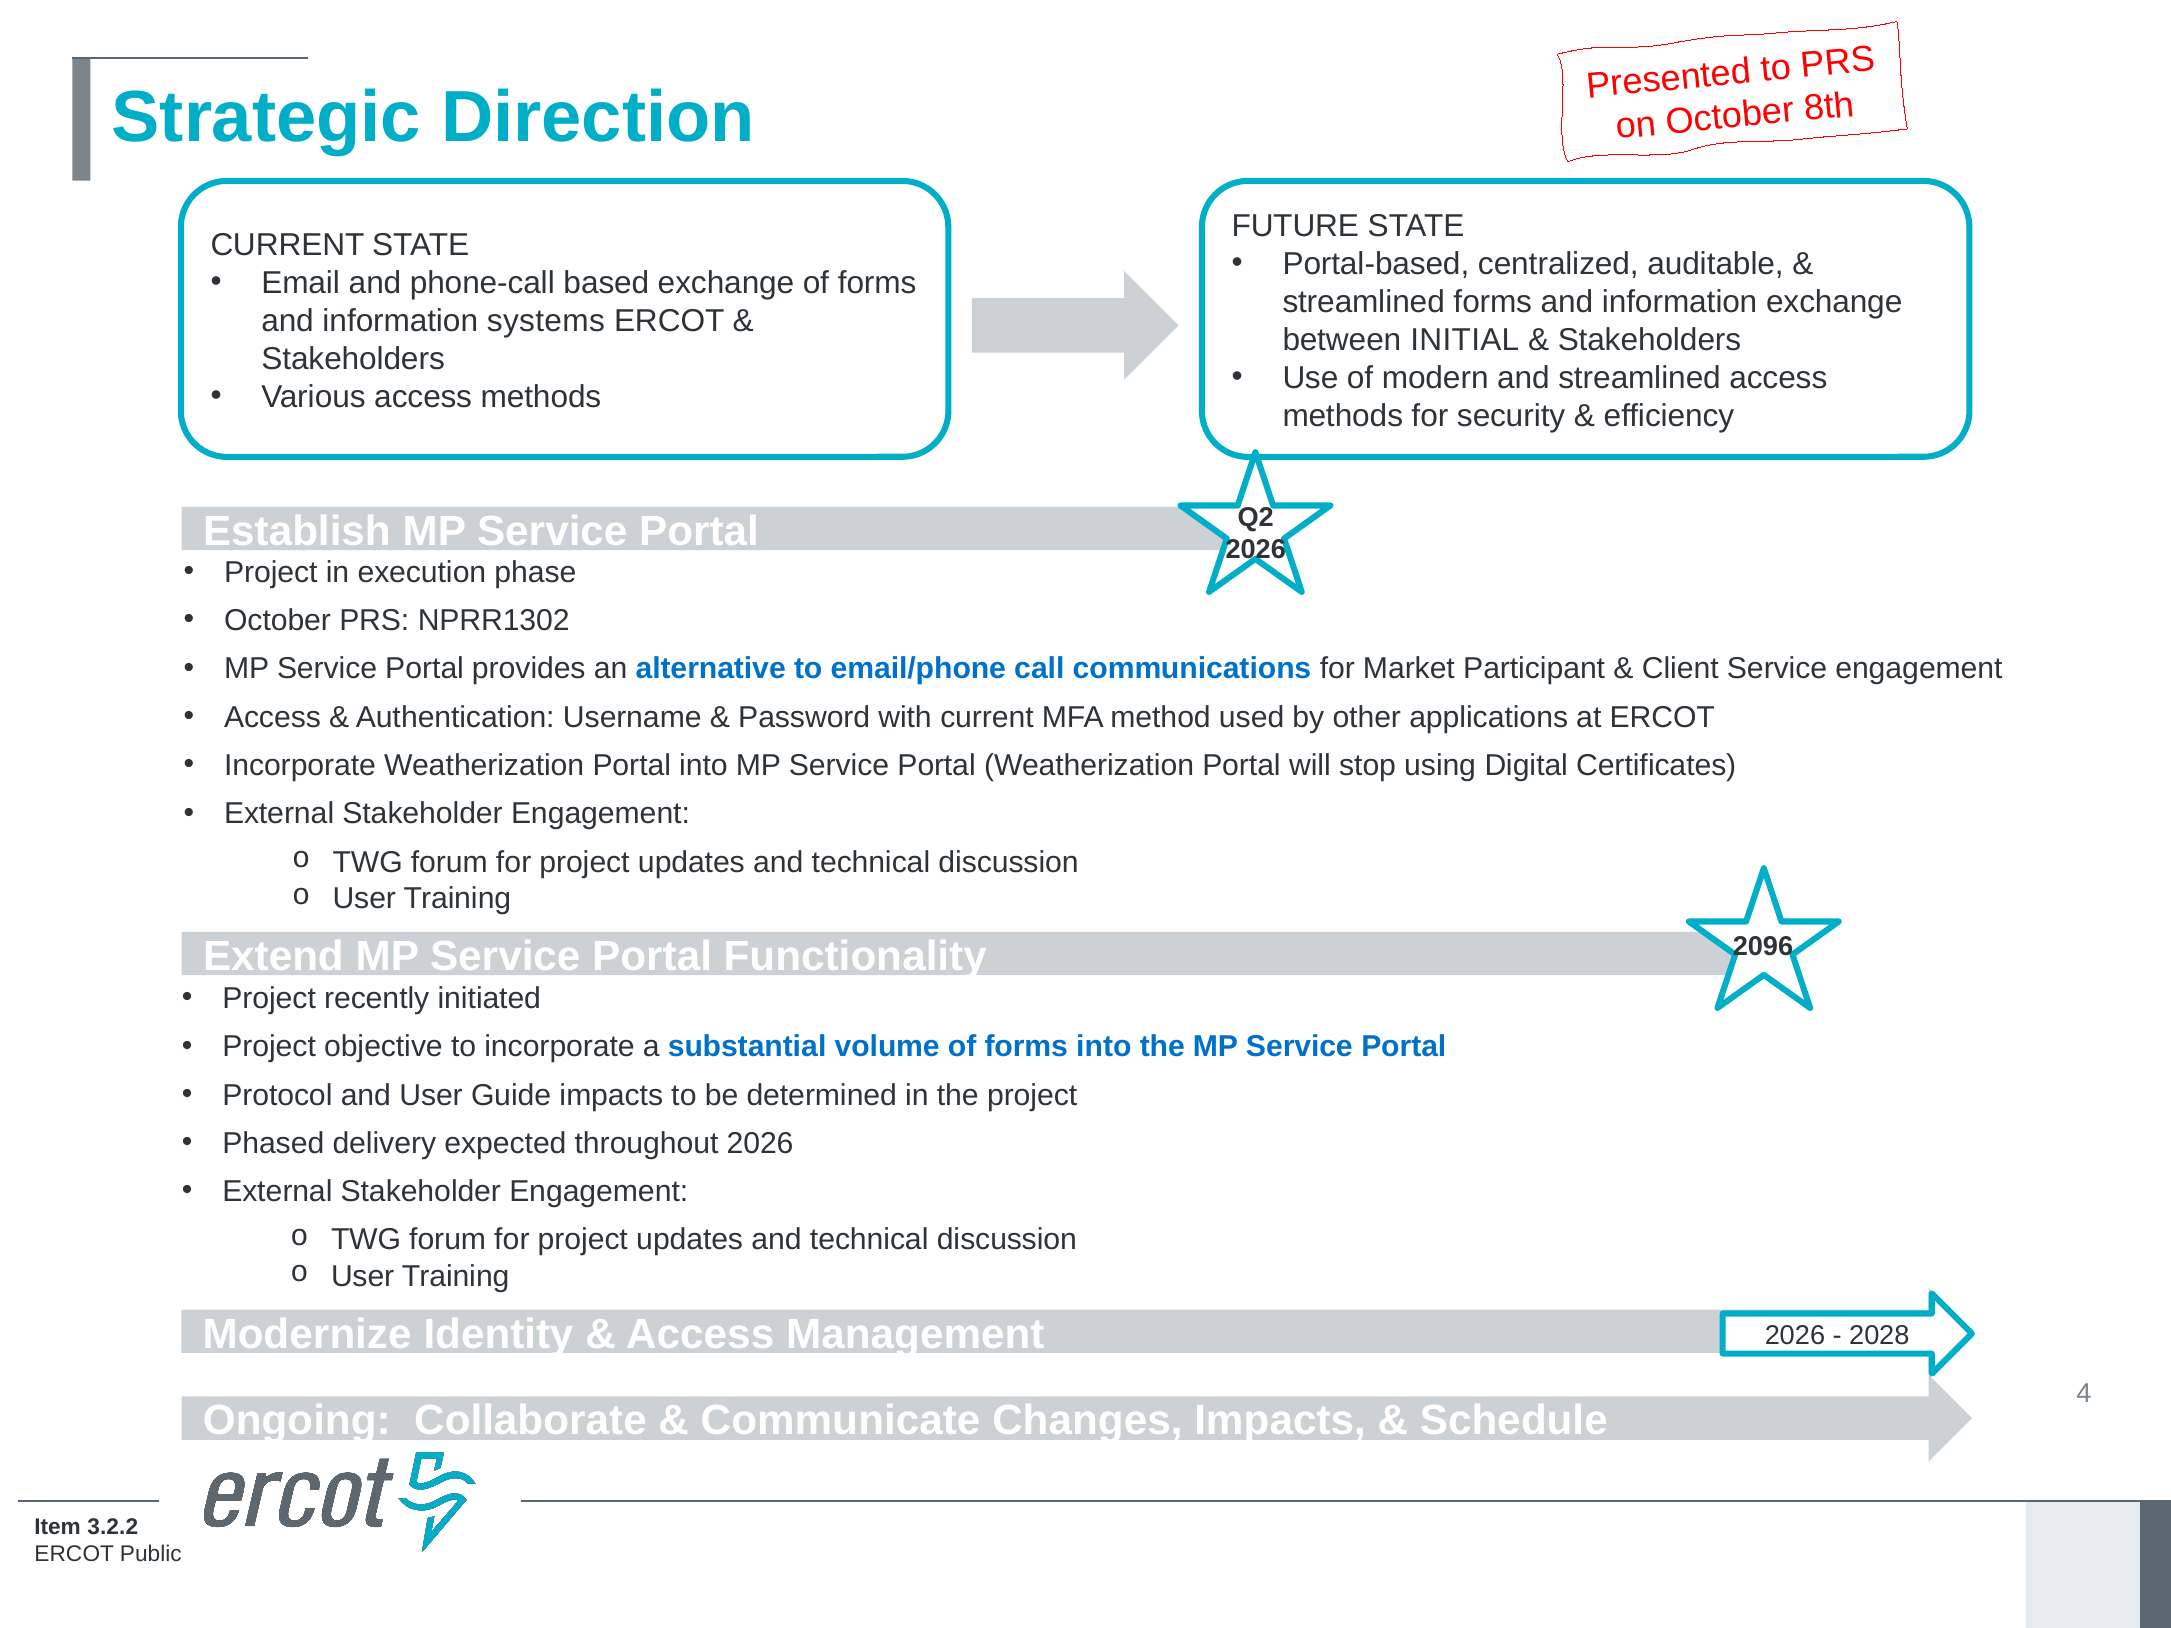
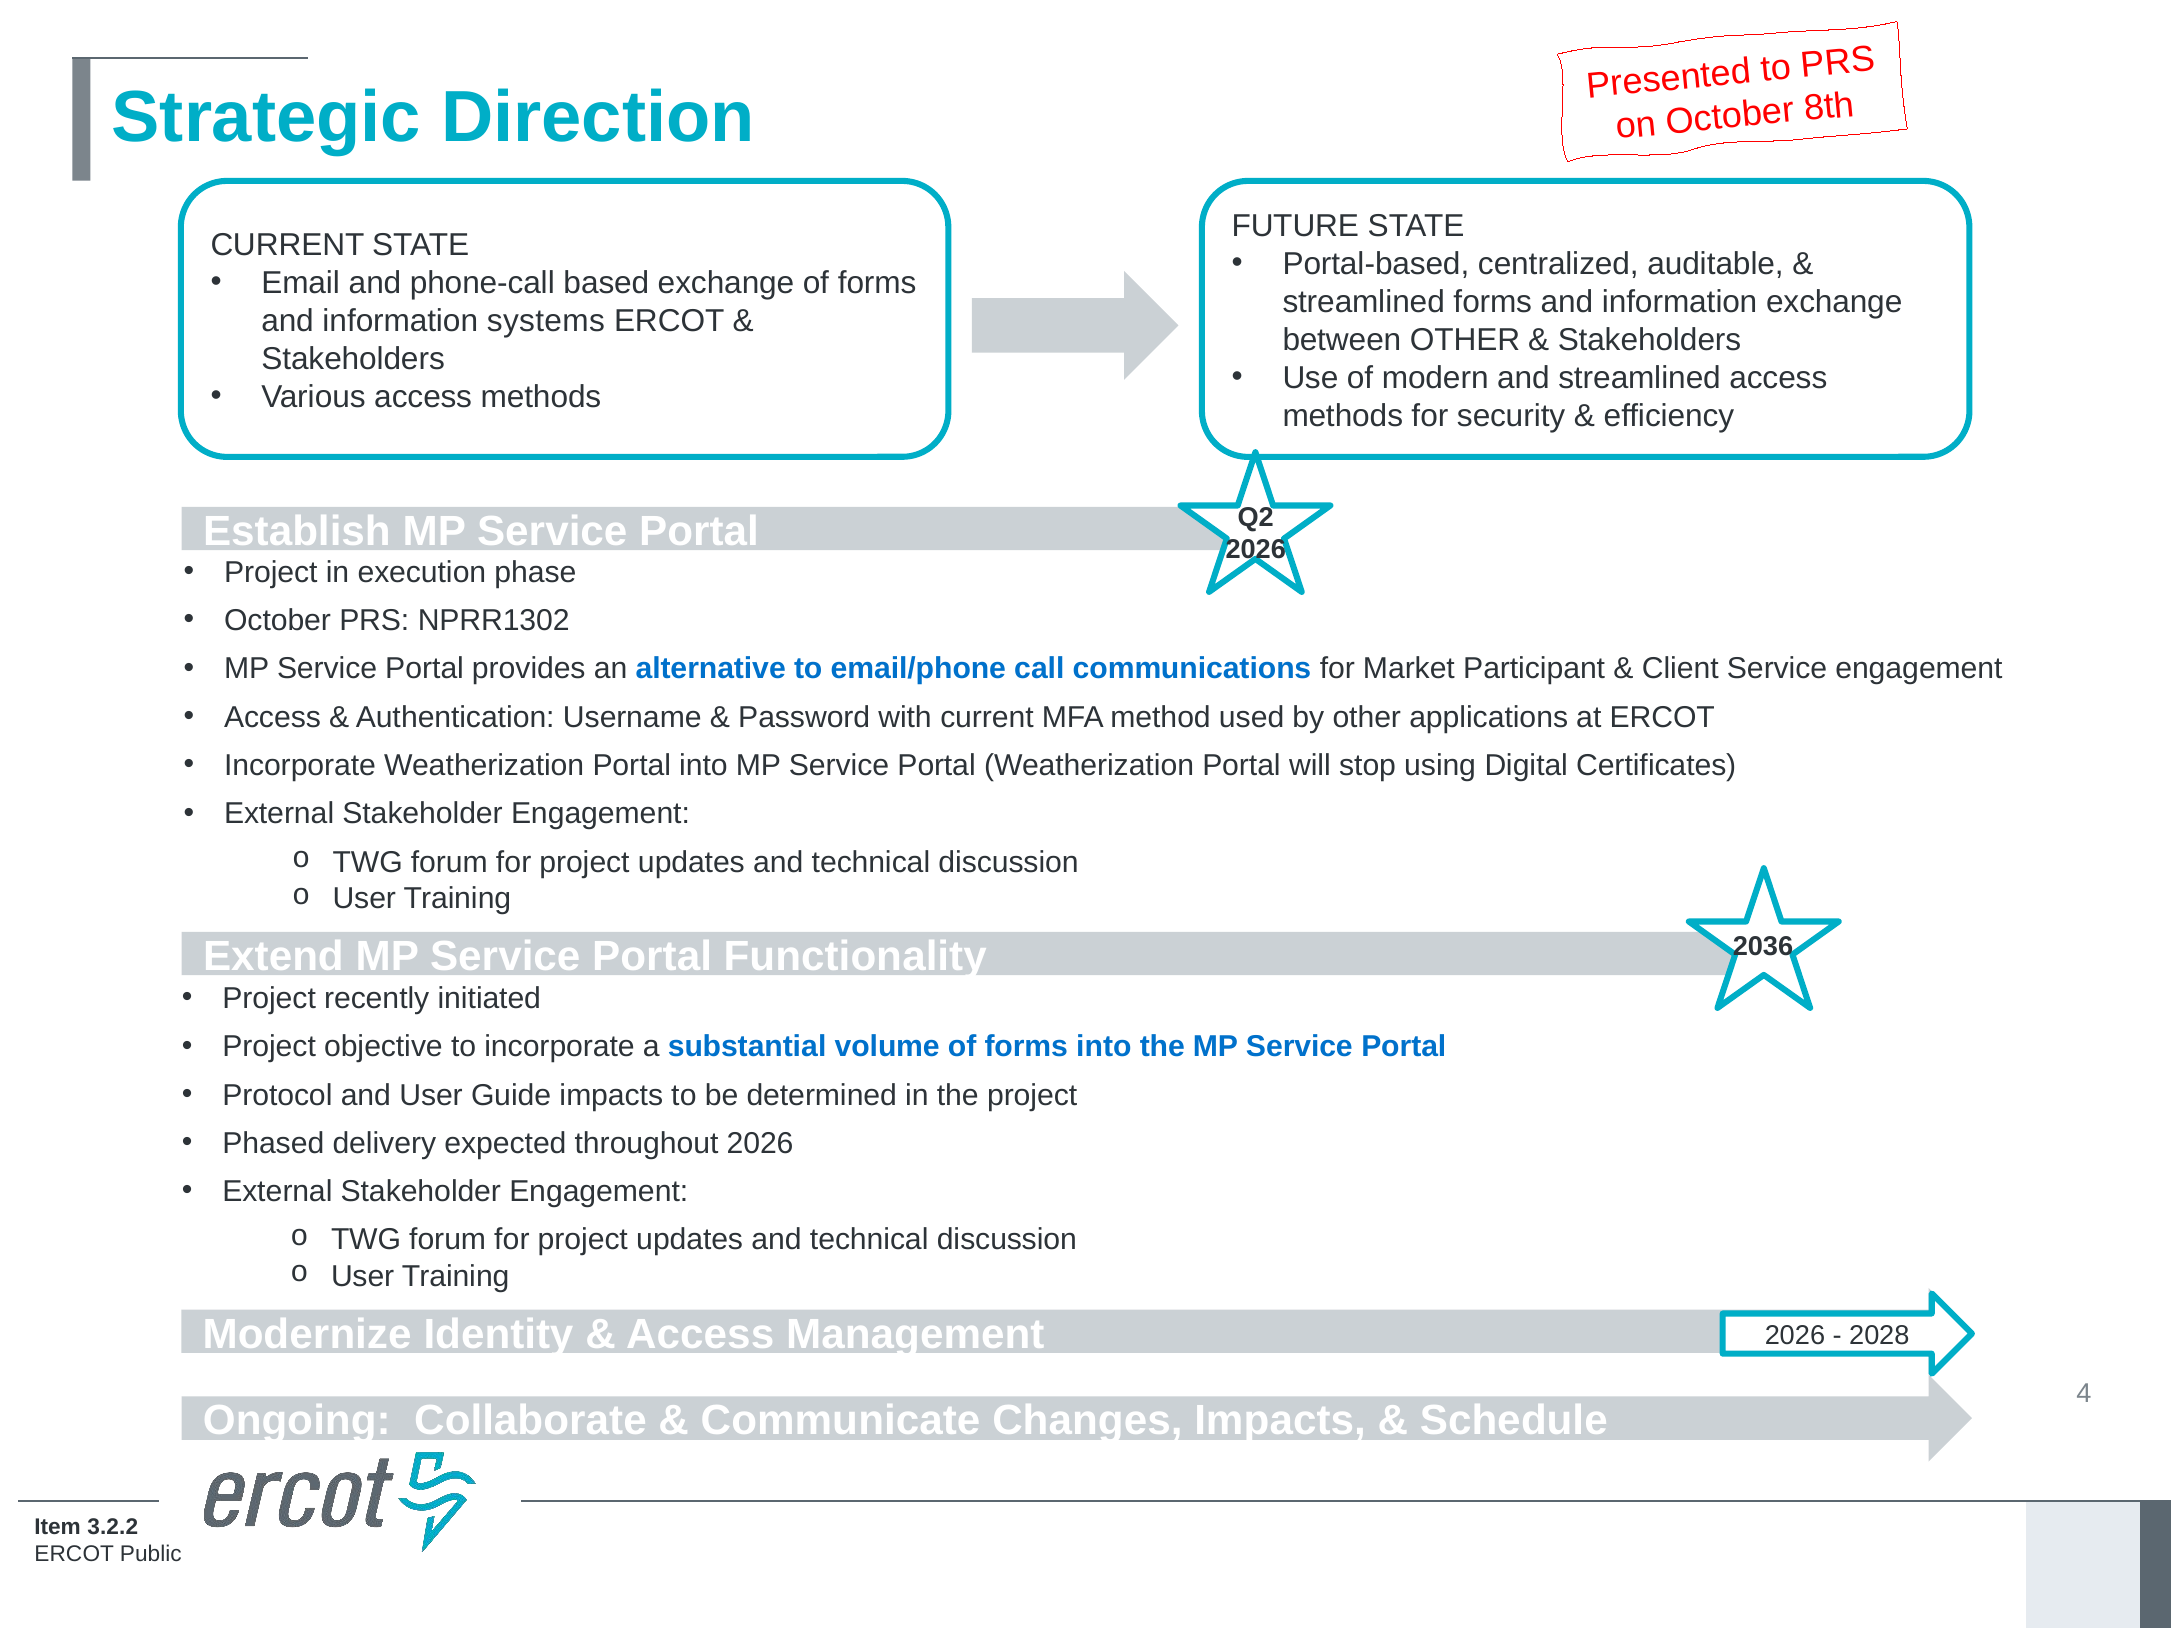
between INITIAL: INITIAL -> OTHER (1465, 340)
2096: 2096 -> 2036 (1763, 946)
